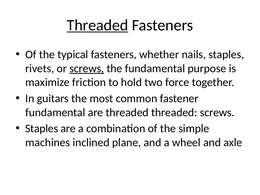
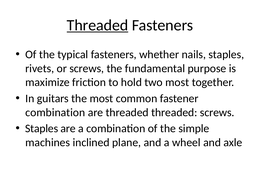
screws underline: present -> none (87, 68)
two force: force -> most (177, 82)
fundamental: fundamental -> combination (55, 112)
